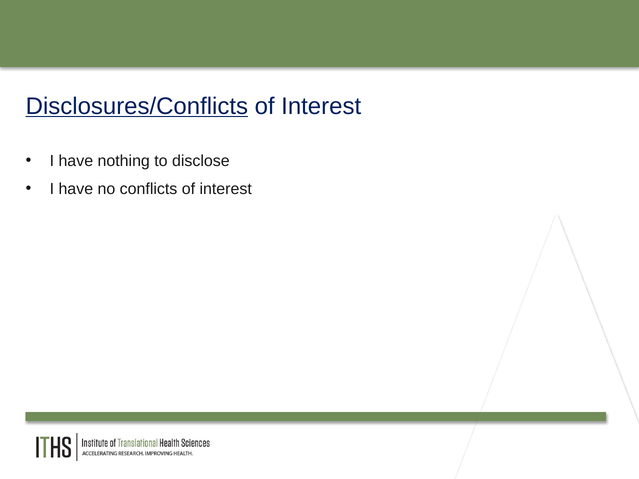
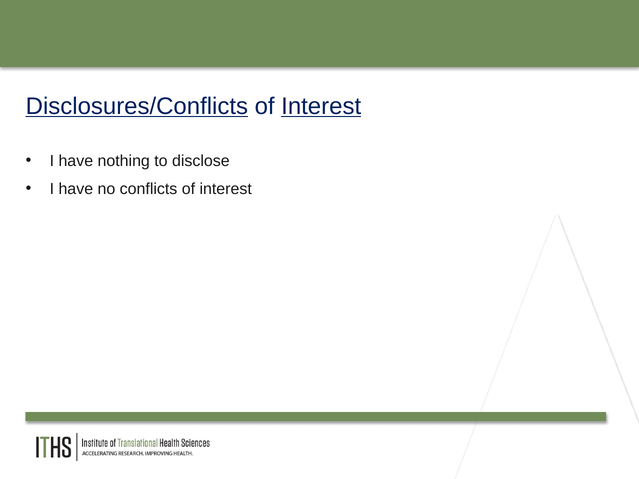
Interest underline: none -> present (321, 106)
